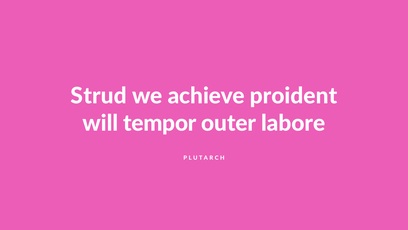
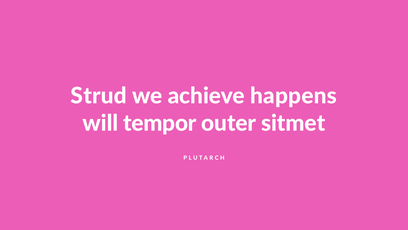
proident: proident -> happens (294, 96)
labore: labore -> sitmet (293, 123)
